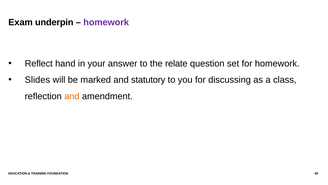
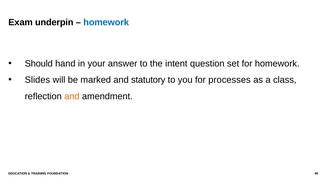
homework colour: purple -> blue (106, 22)
Reflect: Reflect -> Should (39, 63)
relate: relate -> intent (176, 63)
discussing: discussing -> processes (230, 80)
